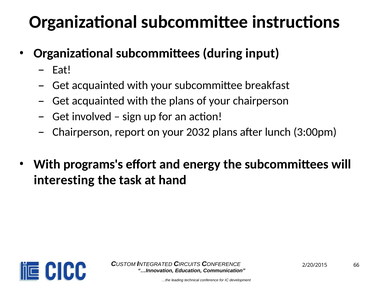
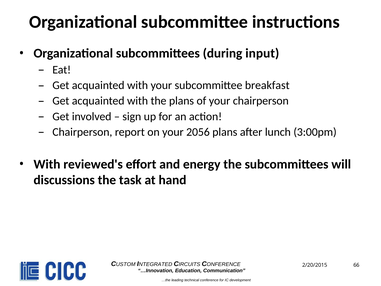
2032: 2032 -> 2056 (198, 132)
programs's: programs's -> reviewed's (93, 164)
interesting: interesting -> discussions (64, 180)
